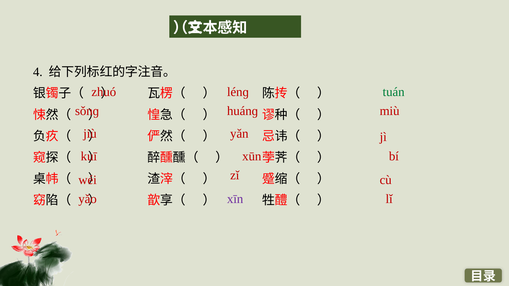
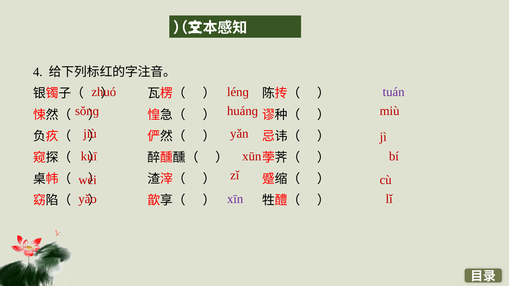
tuán colour: green -> purple (394, 92)
